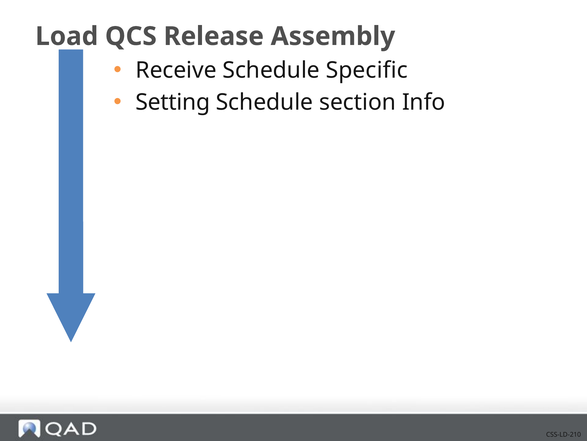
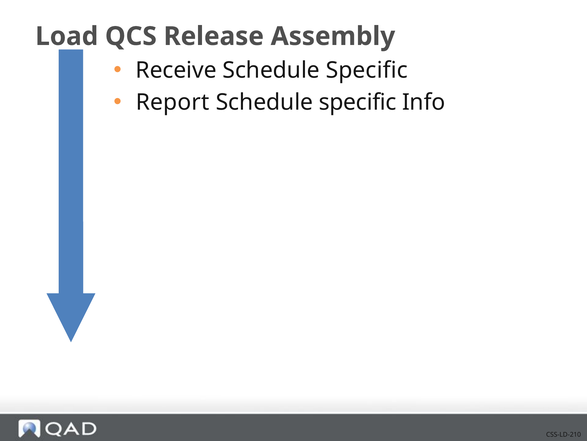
Setting: Setting -> Report (173, 102)
section: section -> specific (358, 102)
